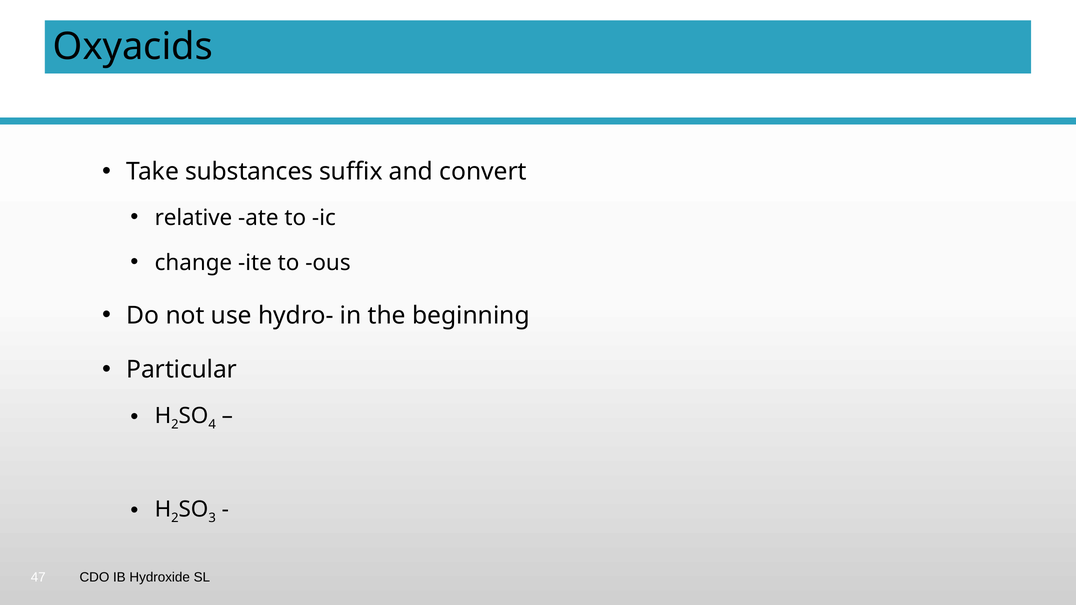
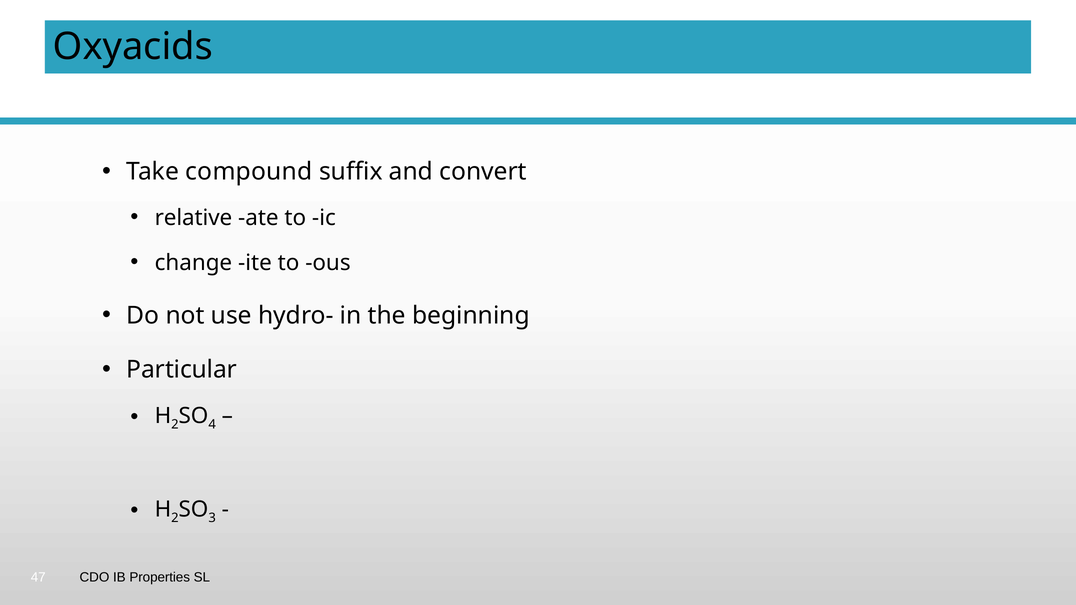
substances: substances -> compound (249, 172)
Hydroxide: Hydroxide -> Properties (160, 577)
